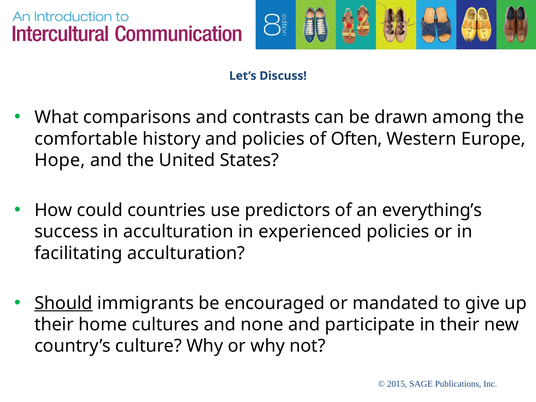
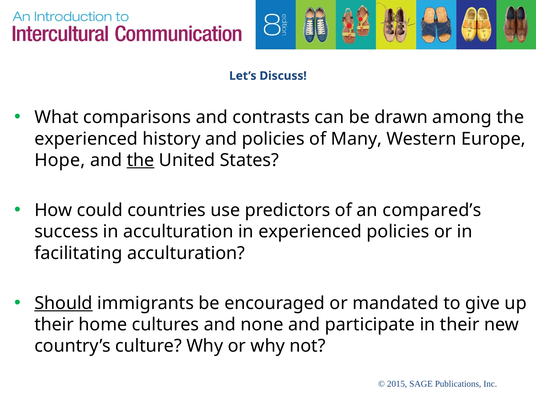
comfortable: comfortable -> experienced (86, 139)
Often: Often -> Many (356, 139)
the underline: none -> present (141, 160)
everything’s: everything’s -> compared’s (432, 210)
